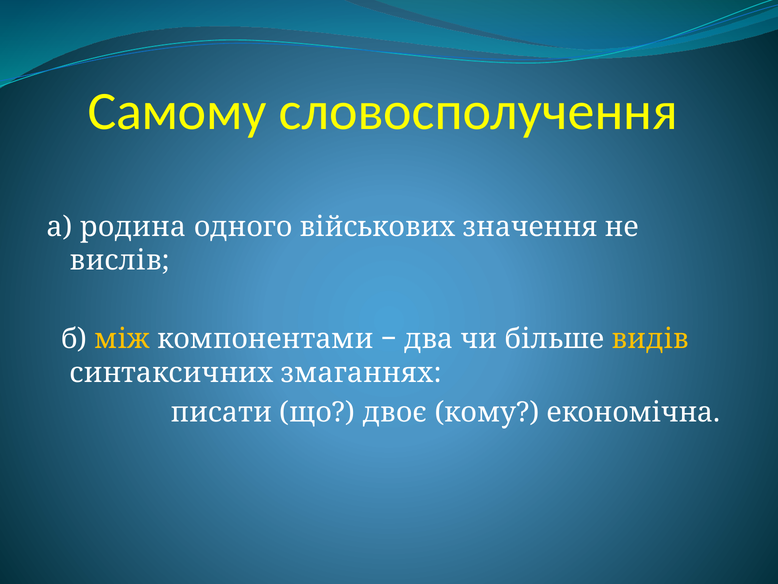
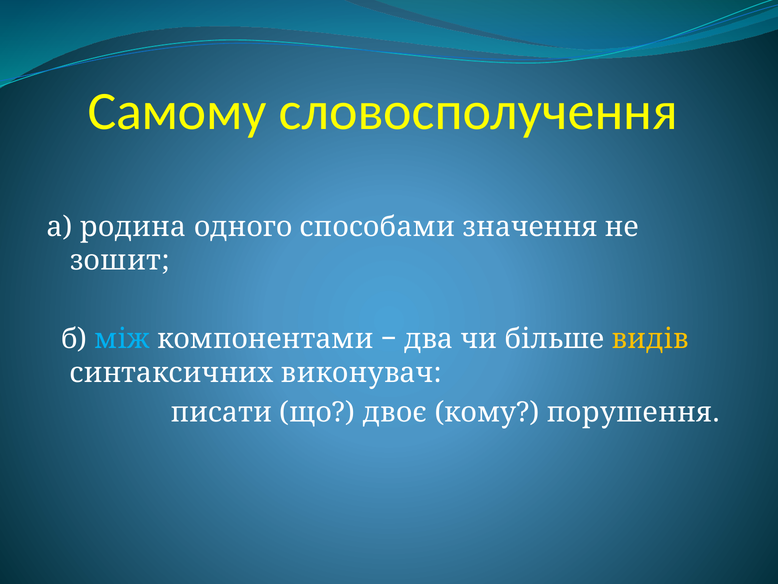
військових: військових -> способами (378, 227)
вислів: вислів -> зошит (120, 260)
між colour: yellow -> light blue (122, 339)
змаганнях: змаганнях -> виконувач (361, 373)
економічна: економічна -> порушення (633, 412)
